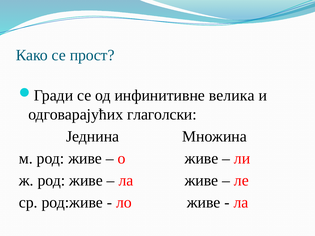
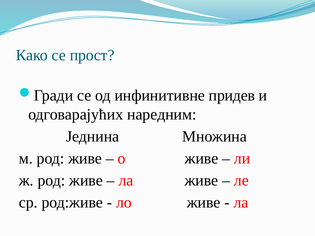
велика: велика -> придев (232, 96)
глаголски: глаголски -> наредним (162, 114)
